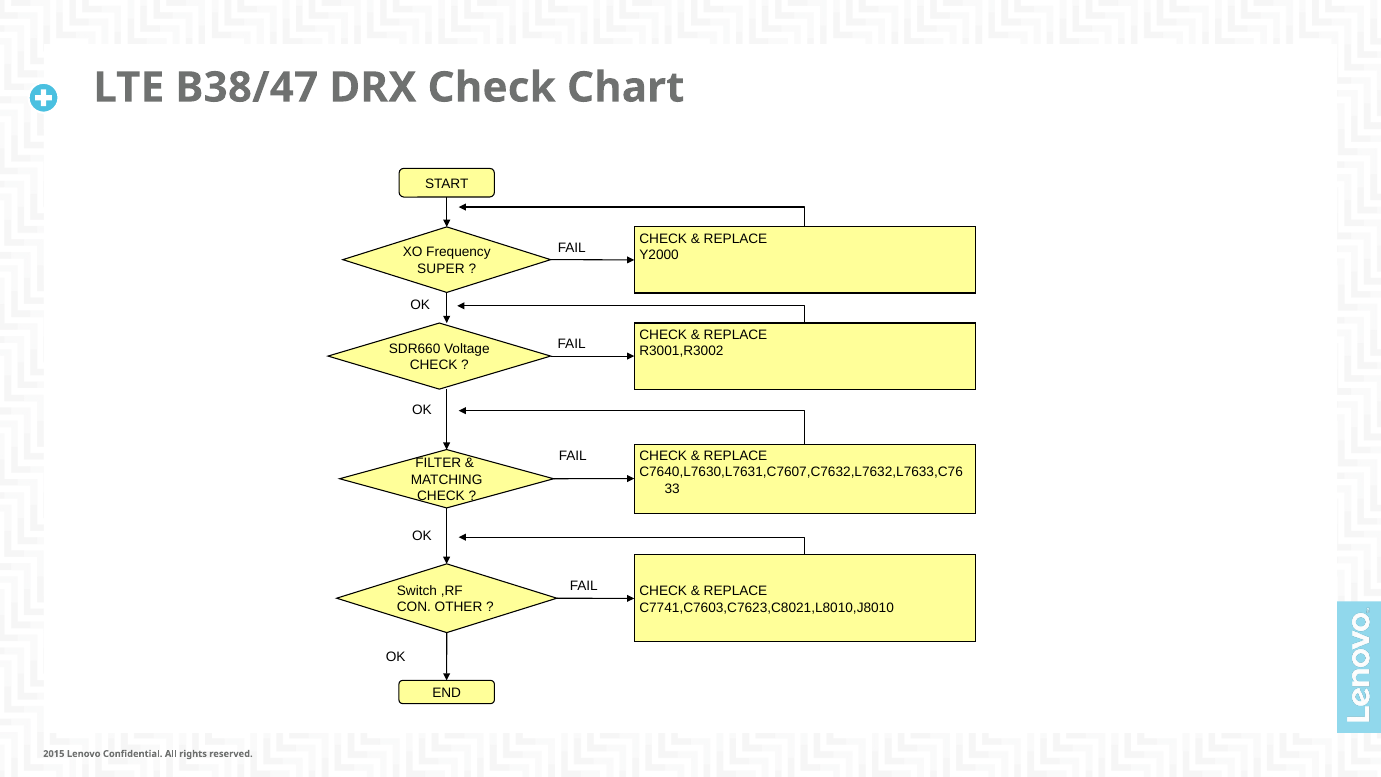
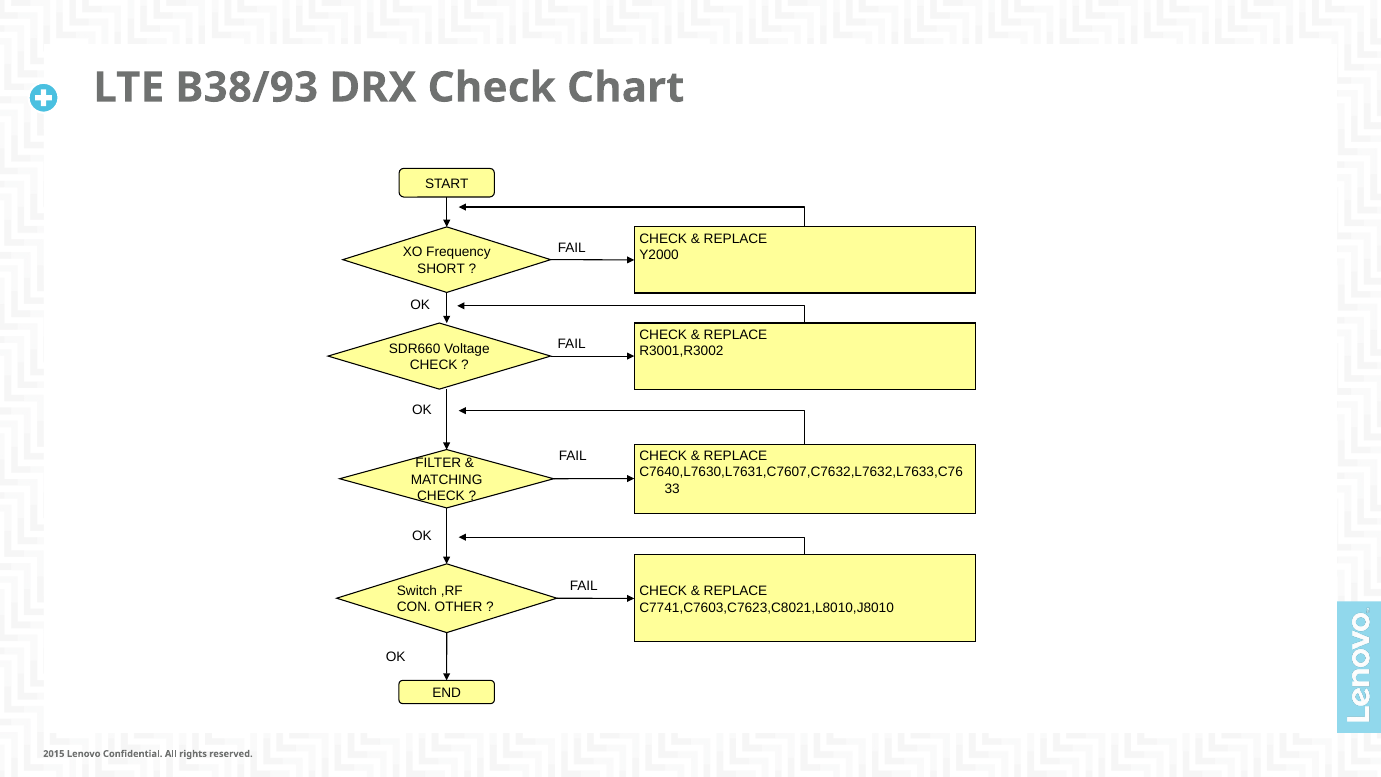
B38/47: B38/47 -> B38/93 (247, 88)
SUPER: SUPER -> SHORT (441, 269)
